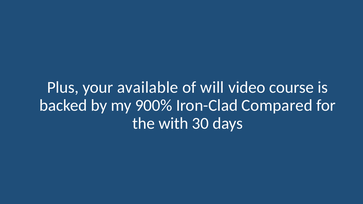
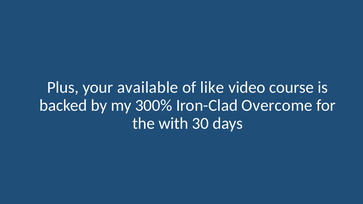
will: will -> like (212, 87)
900%: 900% -> 300% (154, 105)
Compared: Compared -> Overcome (277, 105)
